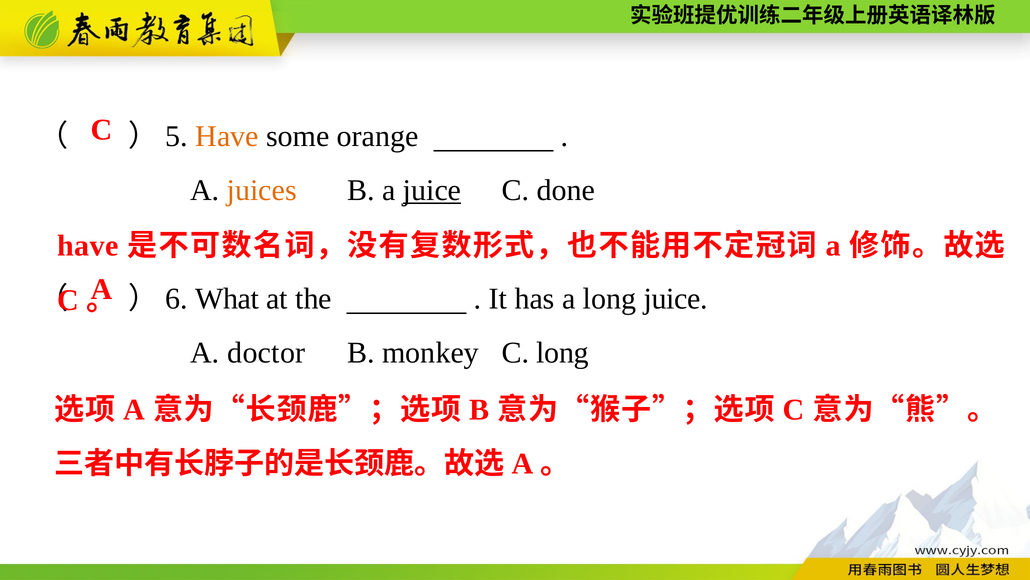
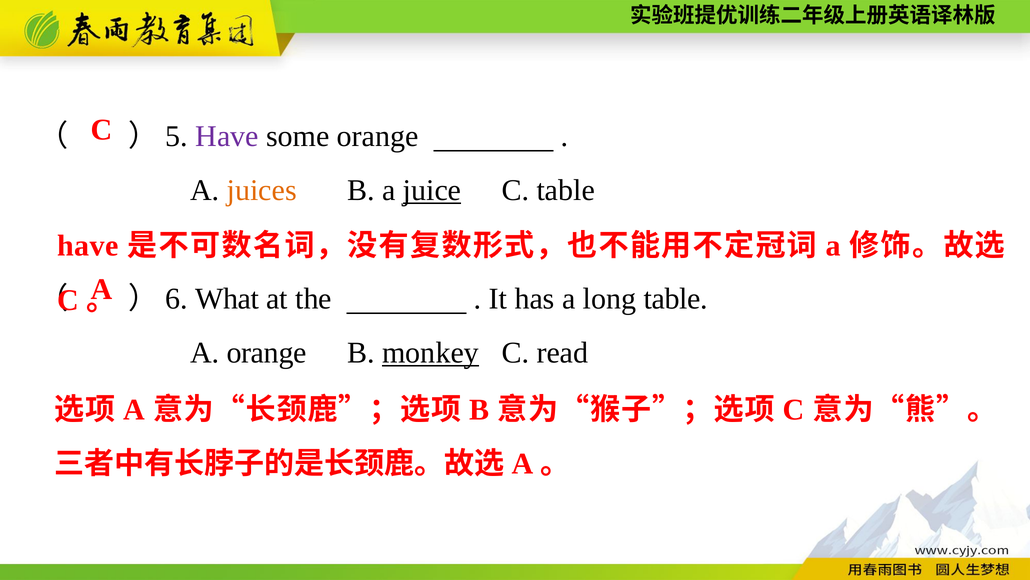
Have colour: orange -> purple (227, 136)
C done: done -> table (566, 190)
long juice: juice -> table (676, 298)
A doctor: doctor -> orange (267, 353)
monkey underline: none -> present (430, 353)
C long: long -> read (562, 353)
